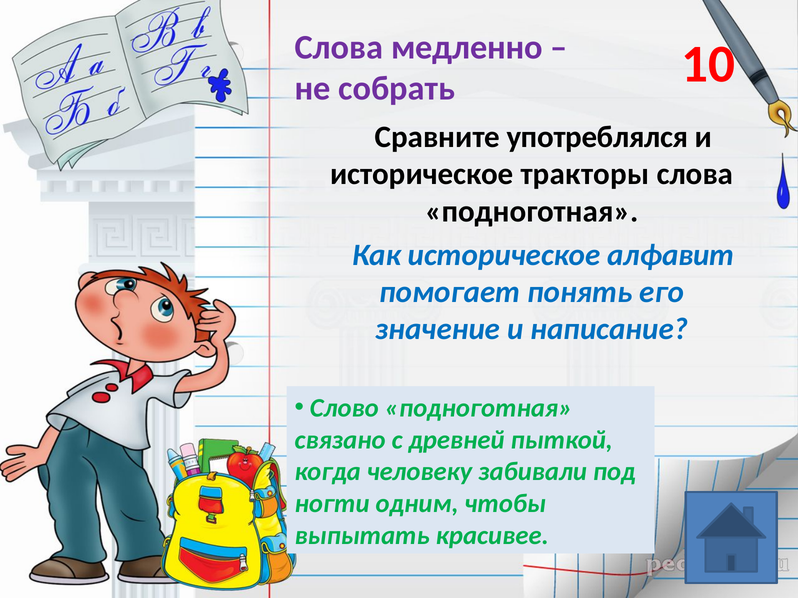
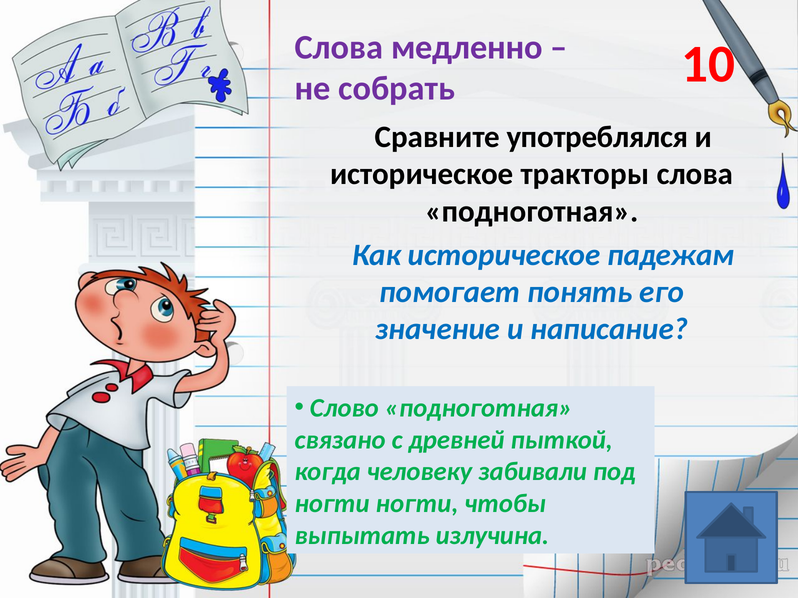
алфавит: алфавит -> падежам (671, 255)
ногти одним: одним -> ногти (417, 504)
красивее: красивее -> излучина (492, 536)
